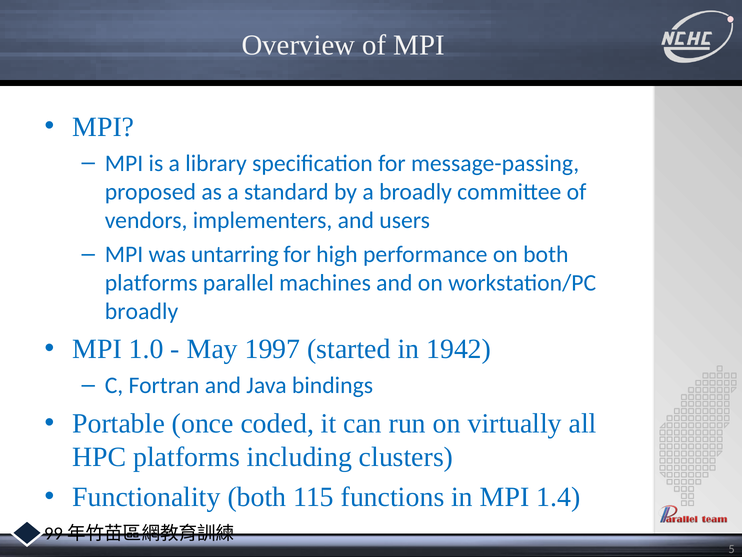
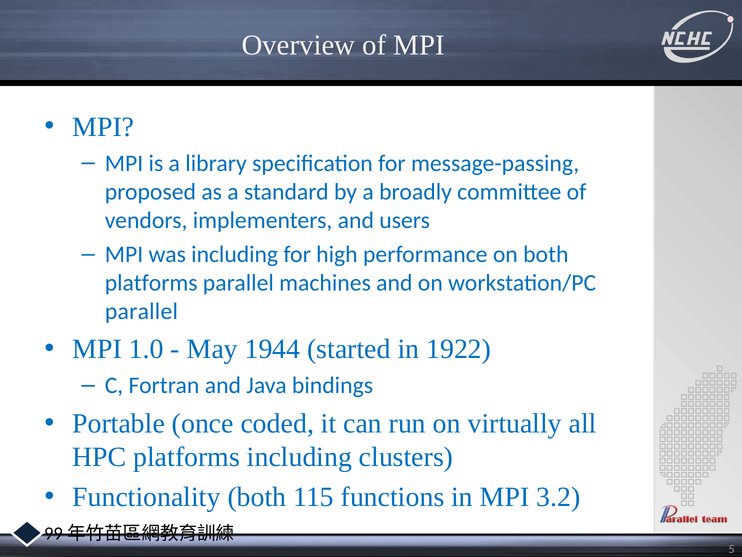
was untarring: untarring -> including (235, 254)
broadly: broadly -> parallel (141, 311)
1997: 1997 -> 1944 (272, 349)
1942: 1942 -> 1922 (459, 349)
1.4: 1.4 -> 3.2 (558, 497)
